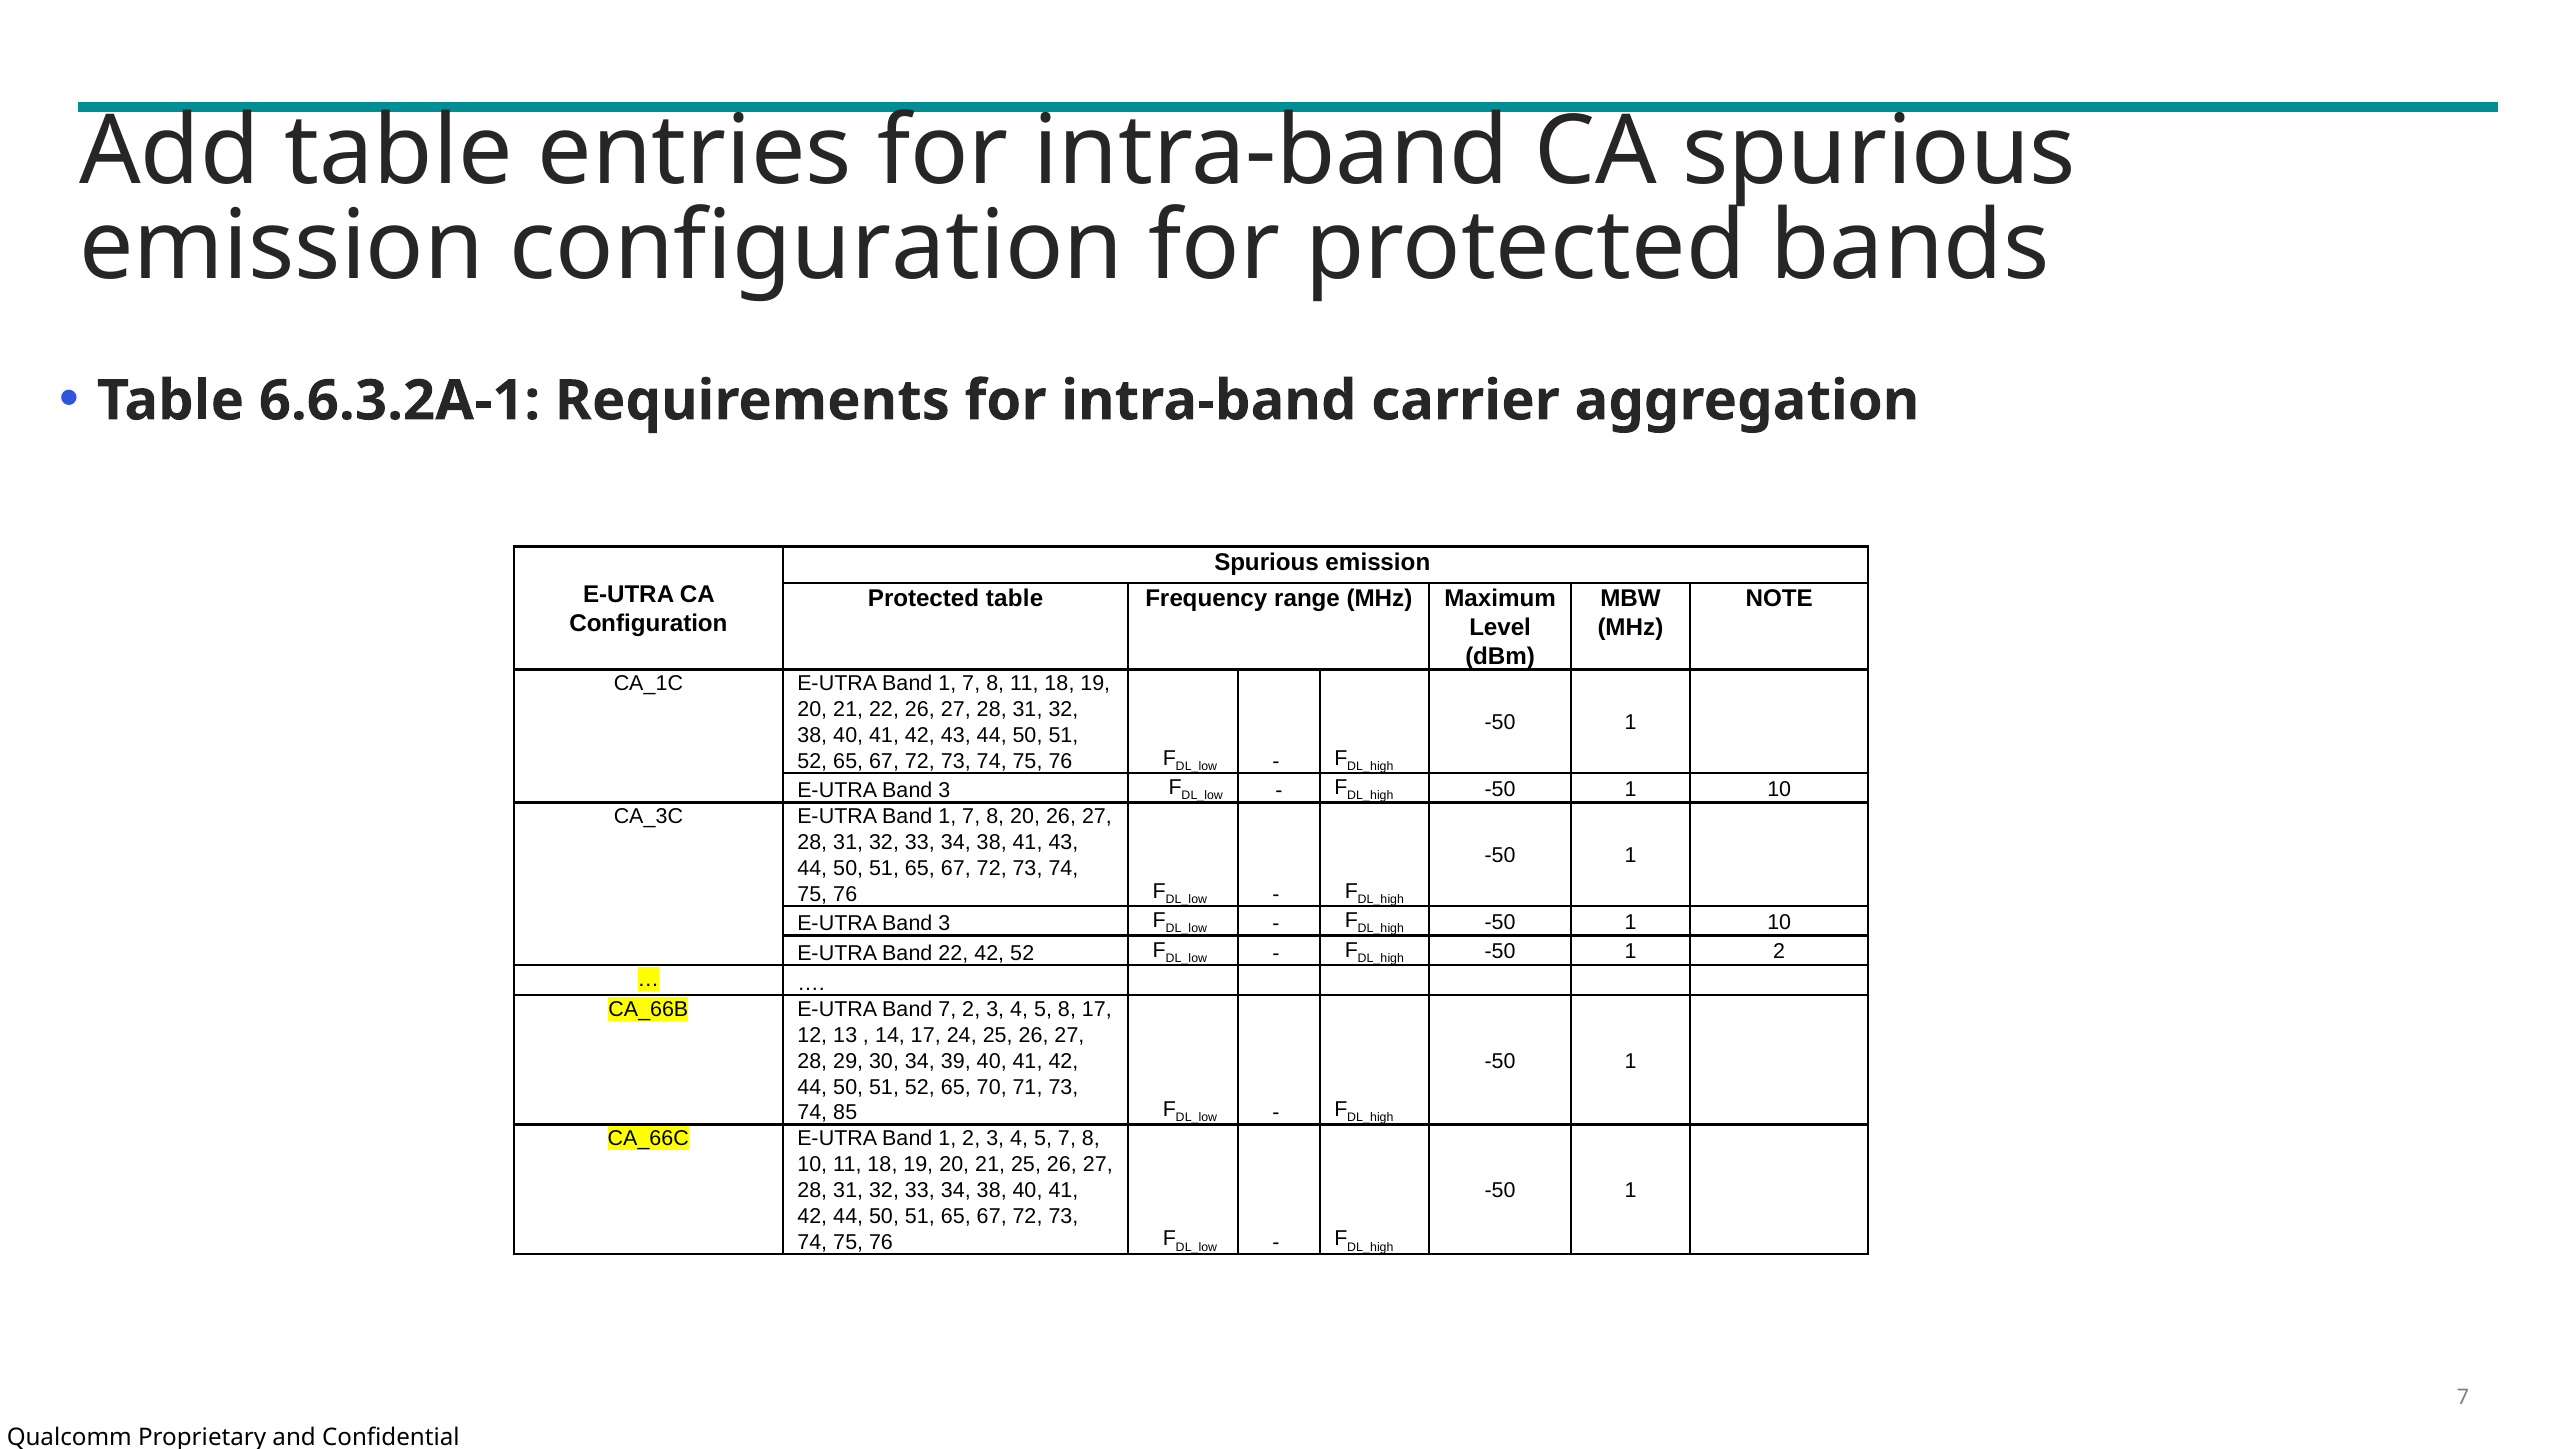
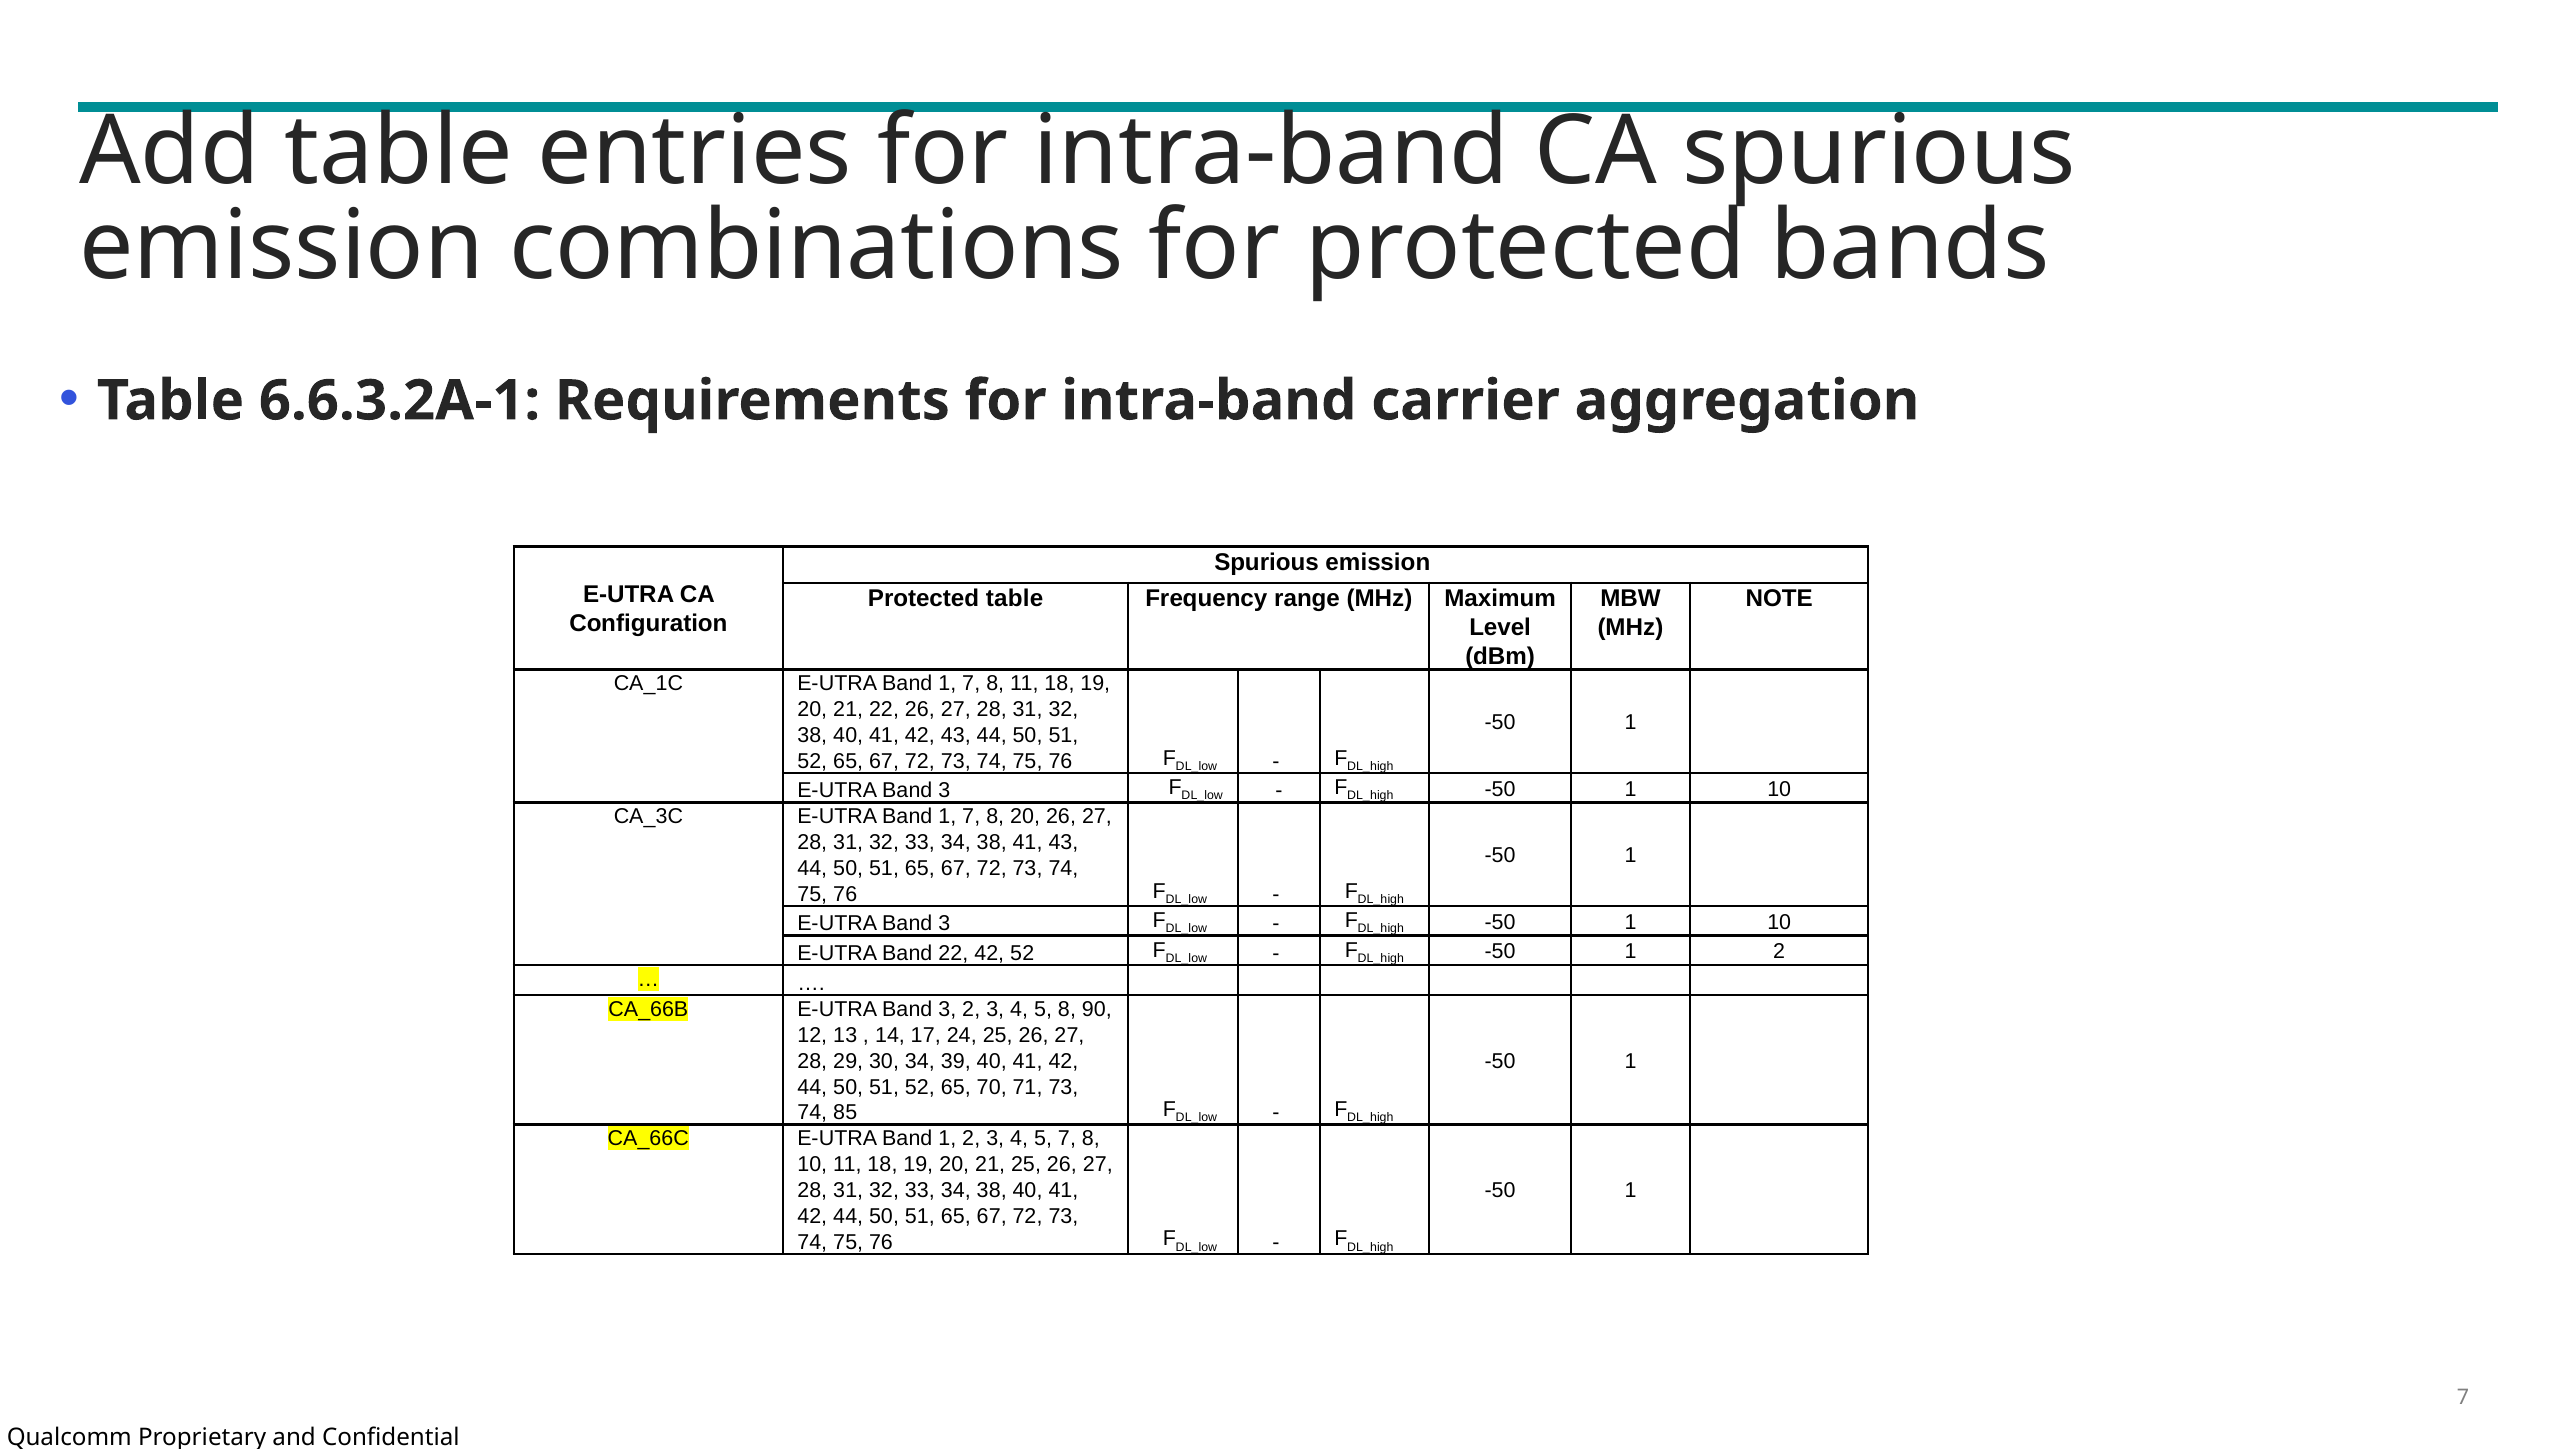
emission configuration: configuration -> combinations (817, 247)
7: 7 -> 3 (947, 1009)
8 17: 17 -> 90 (1097, 1009)
